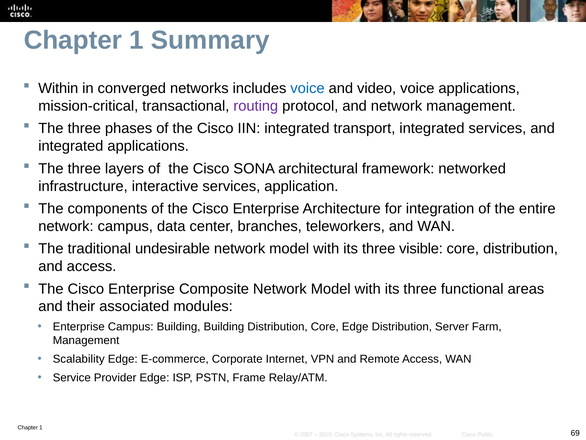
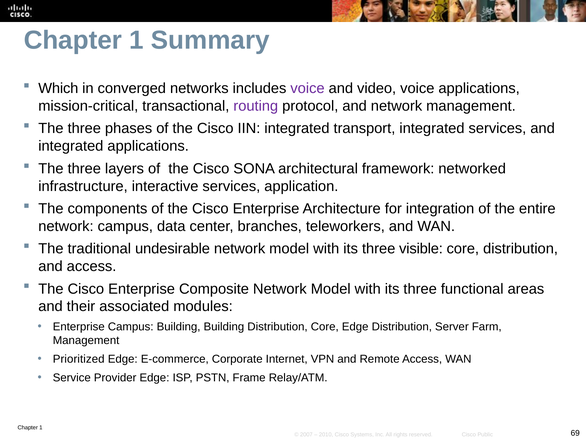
Within: Within -> Which (58, 88)
voice colour: blue -> purple (307, 88)
Scalability: Scalability -> Prioritized (79, 359)
